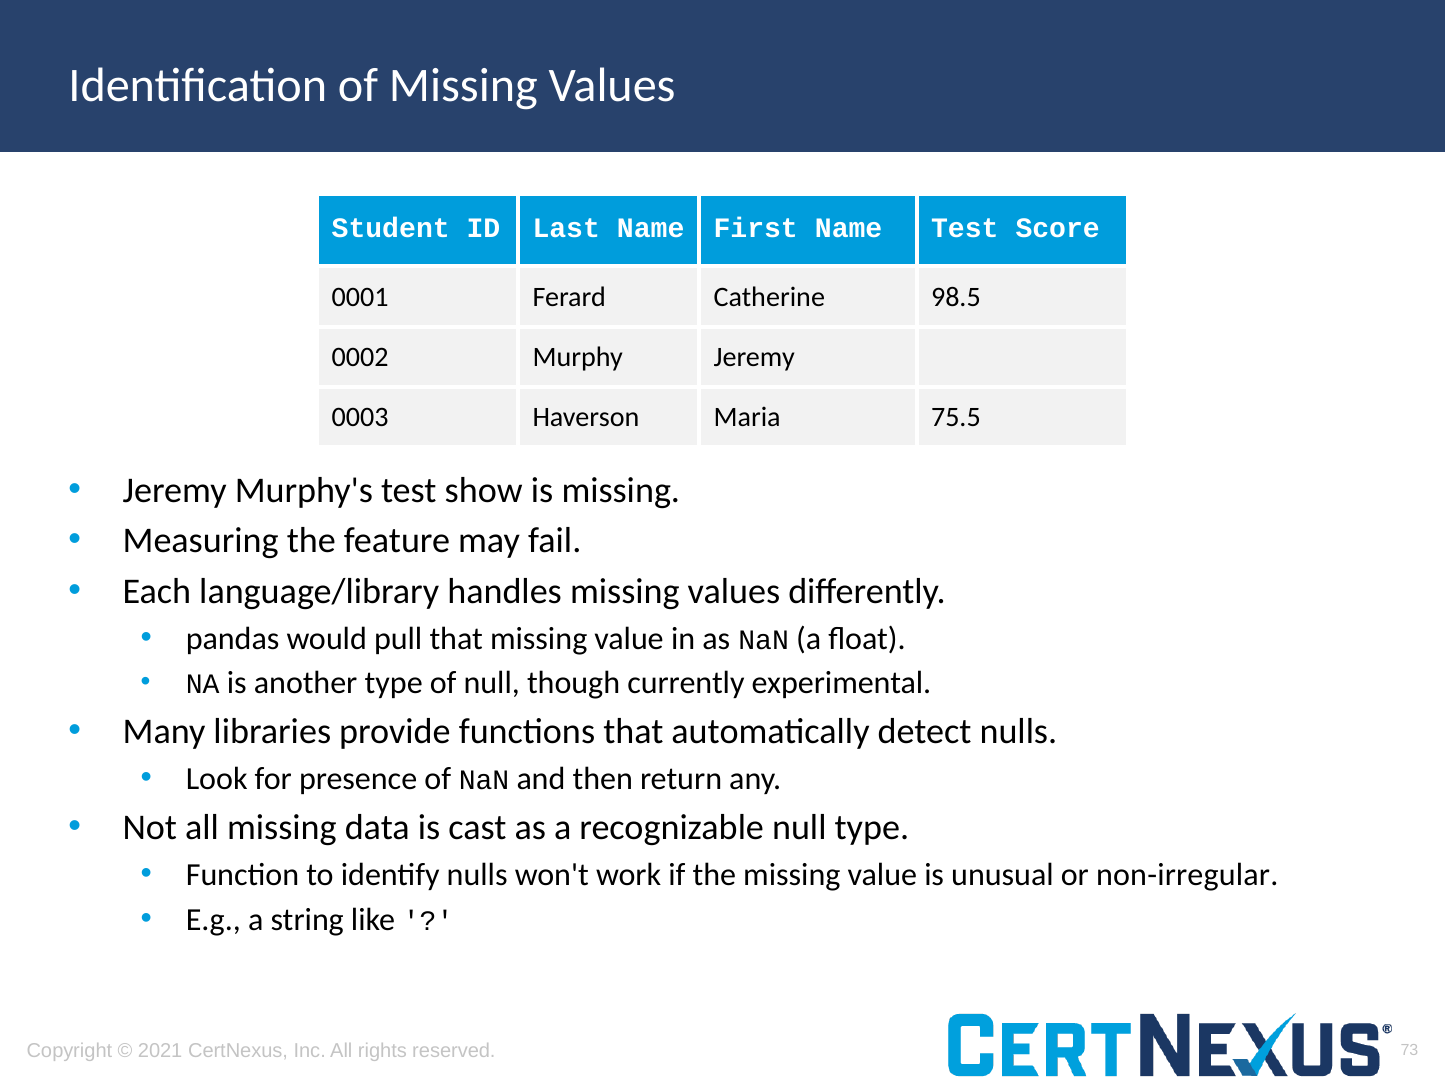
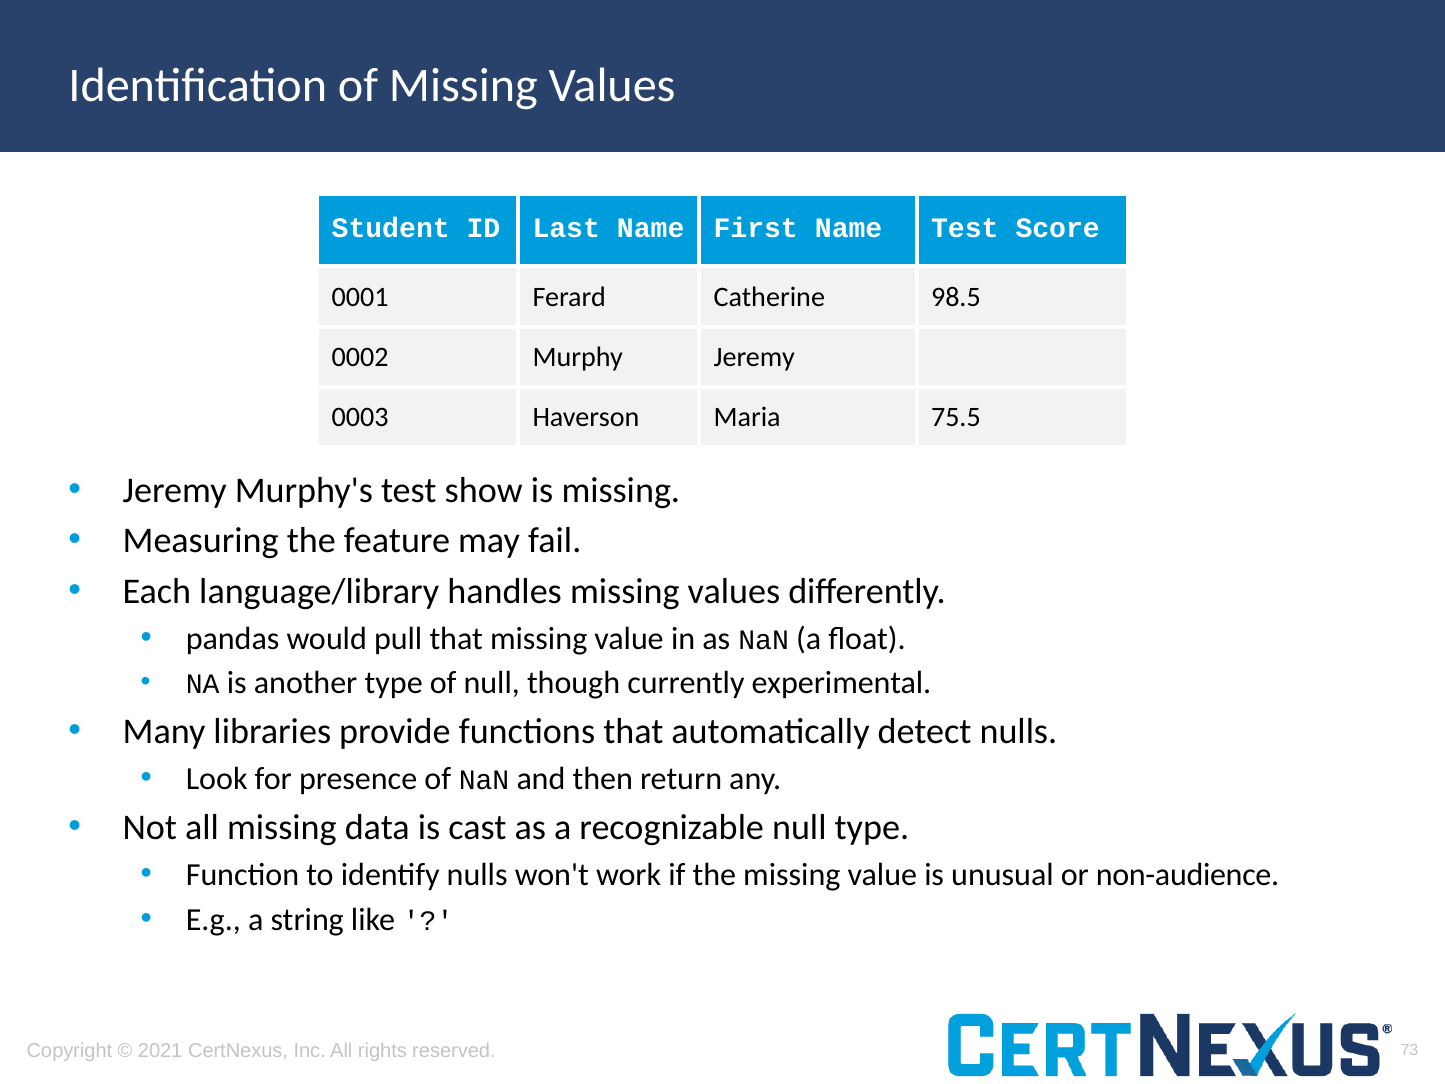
non-irregular: non-irregular -> non-audience (1188, 874)
